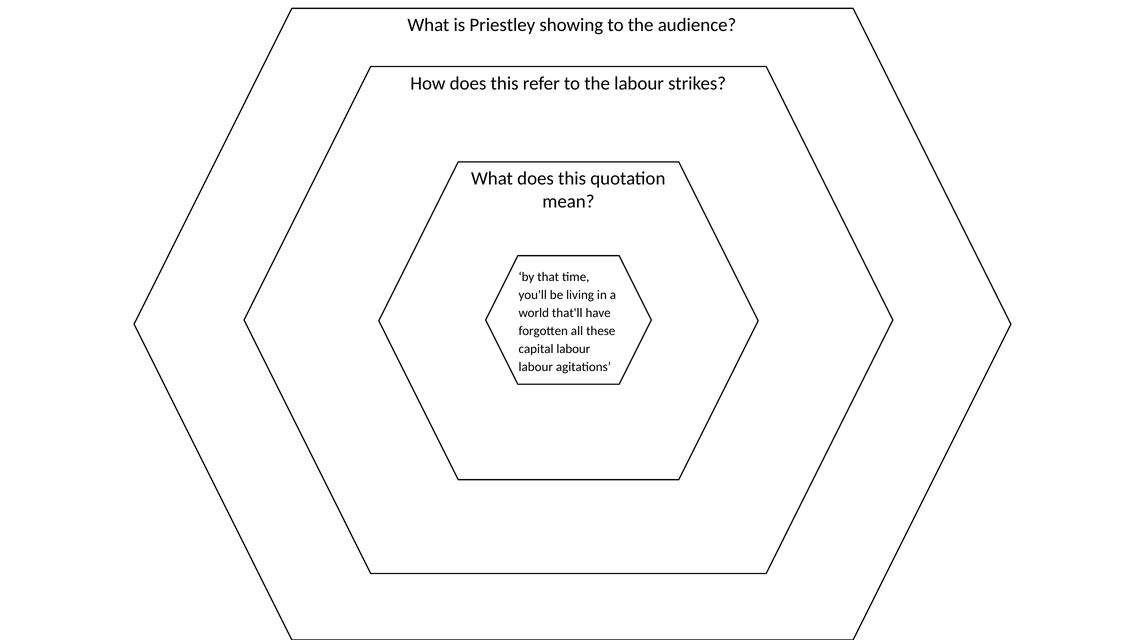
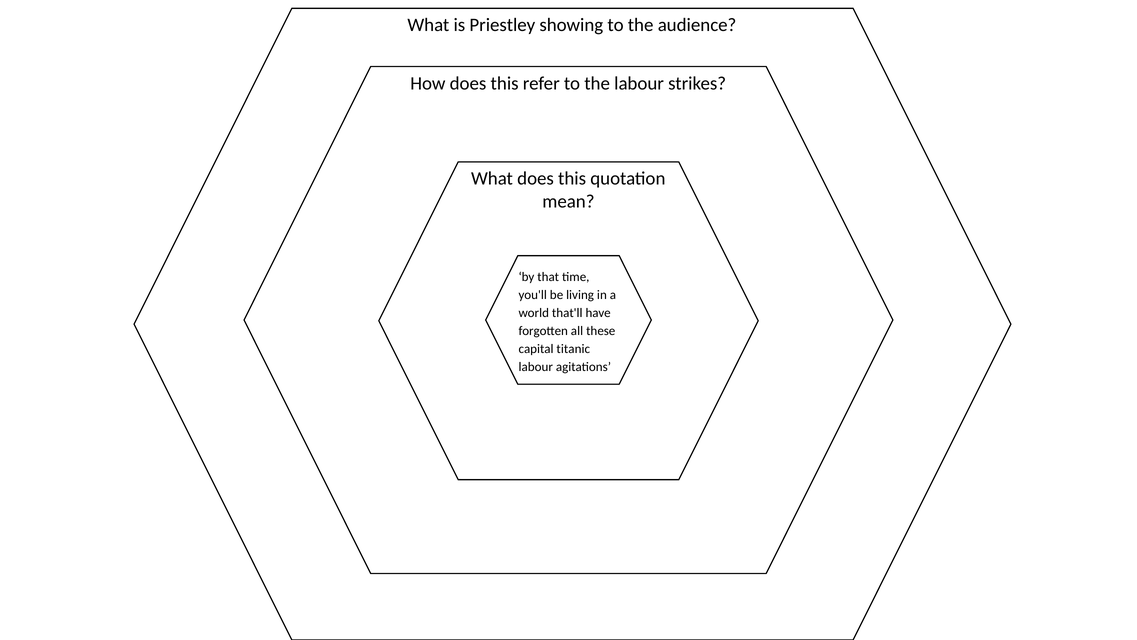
capital labour: labour -> titanic (573, 349)
